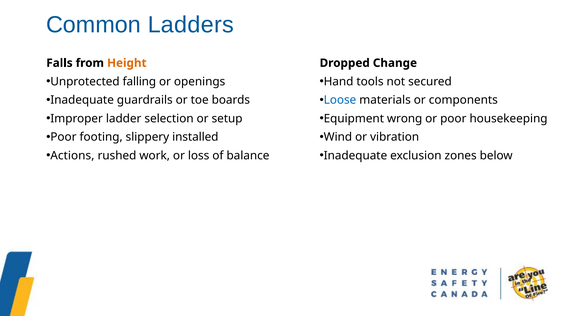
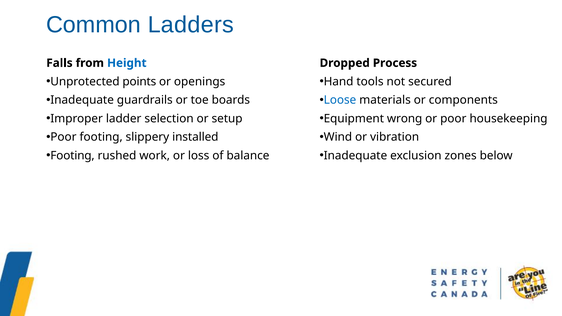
Height colour: orange -> blue (127, 63)
Change: Change -> Process (395, 63)
falling: falling -> points (139, 82)
Actions: Actions -> Footing (72, 156)
